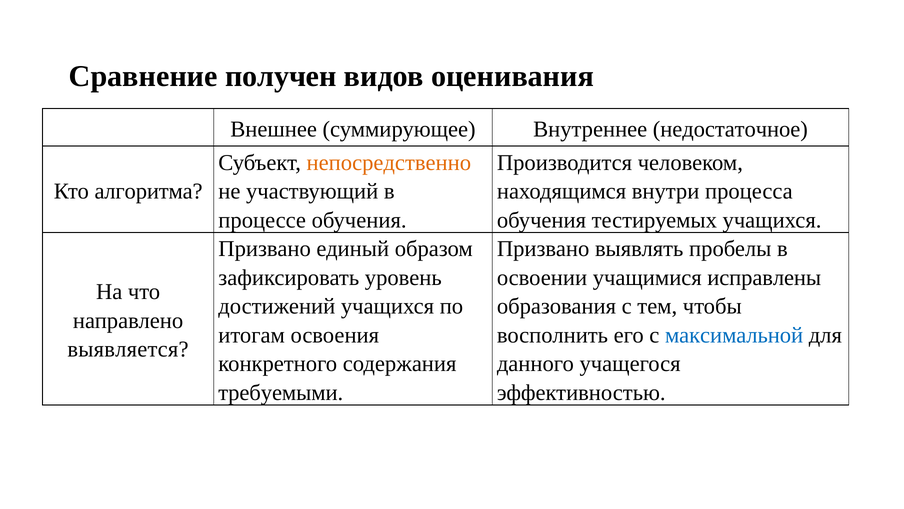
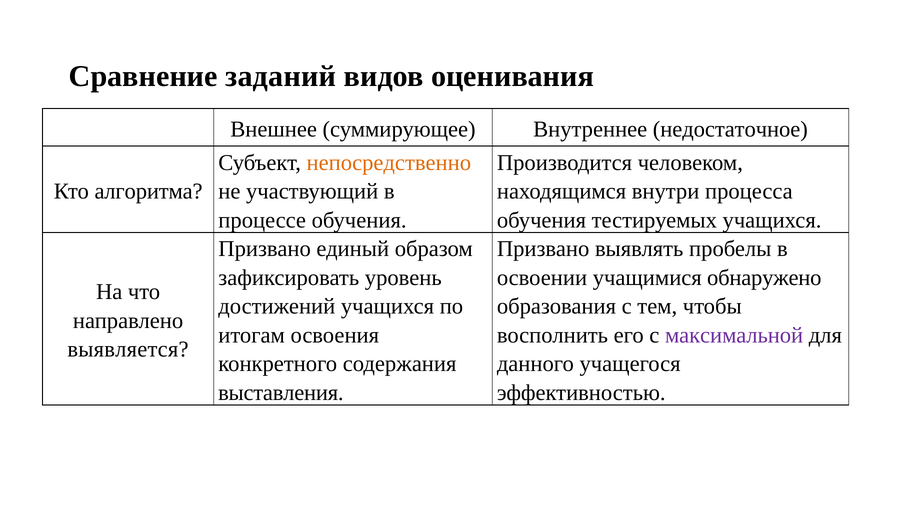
получен: получен -> заданий (281, 76)
исправлены: исправлены -> обнаружено (764, 277)
максимальной colour: blue -> purple (734, 335)
требуемыми: требуемыми -> выставления (281, 392)
